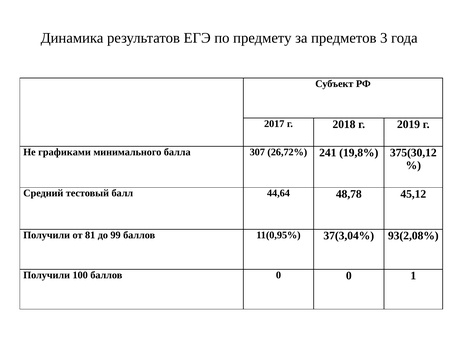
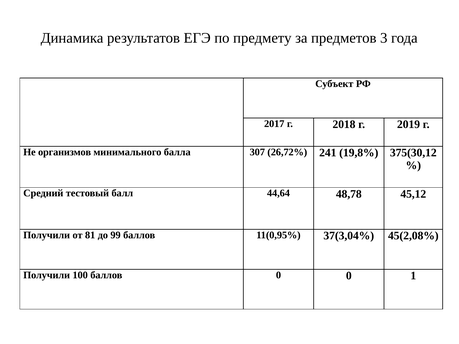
графиками: графиками -> организмов (65, 152)
93(2,08%: 93(2,08% -> 45(2,08% (413, 236)
